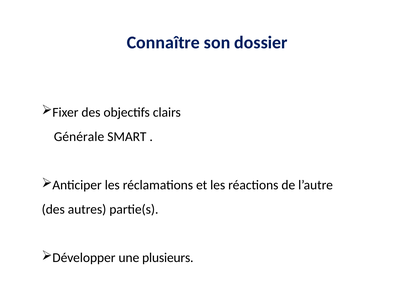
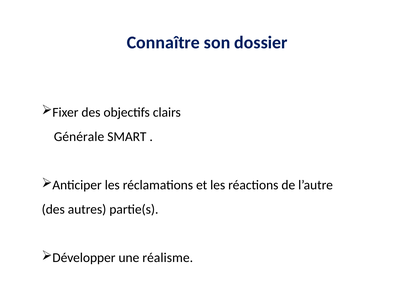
plusieurs: plusieurs -> réalisme (168, 257)
